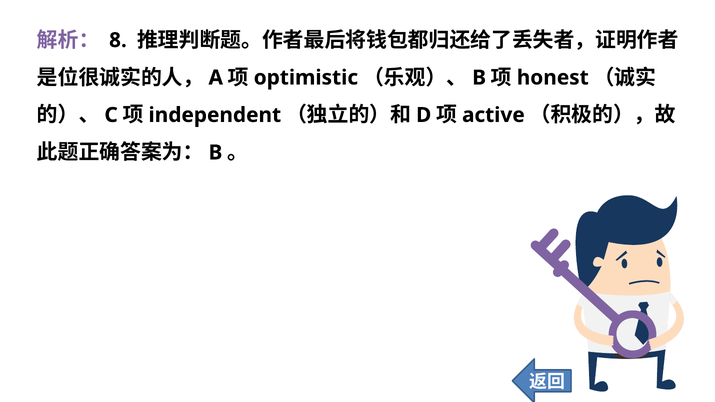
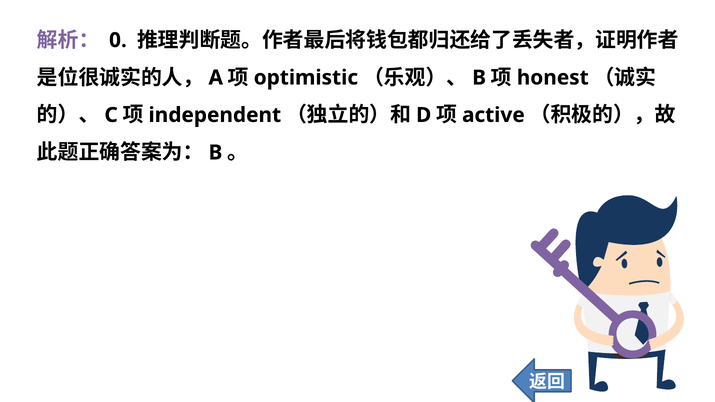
8: 8 -> 0 (118, 40)
